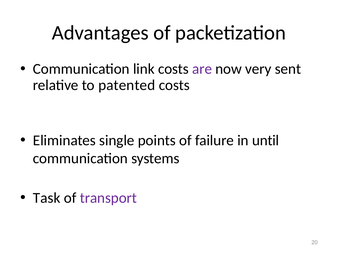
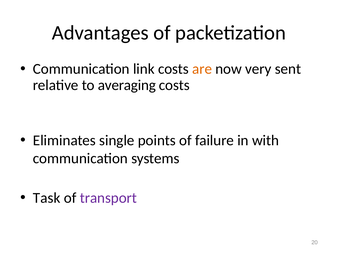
are colour: purple -> orange (202, 69)
patented: patented -> averaging (127, 85)
until: until -> with (266, 140)
